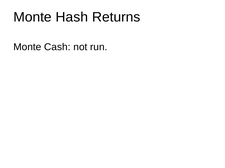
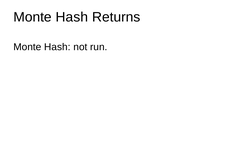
Cash: Cash -> Hash (57, 47)
